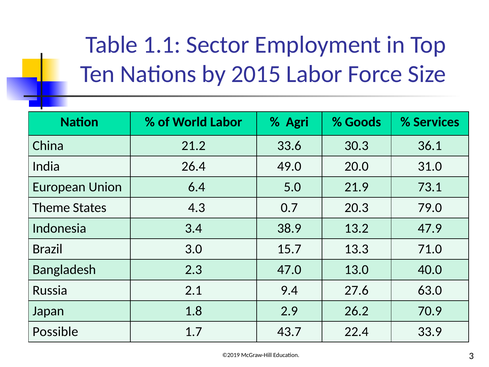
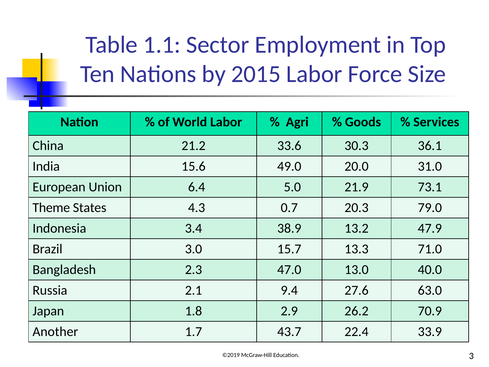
26.4: 26.4 -> 15.6 (194, 166)
Possible: Possible -> Another (55, 332)
